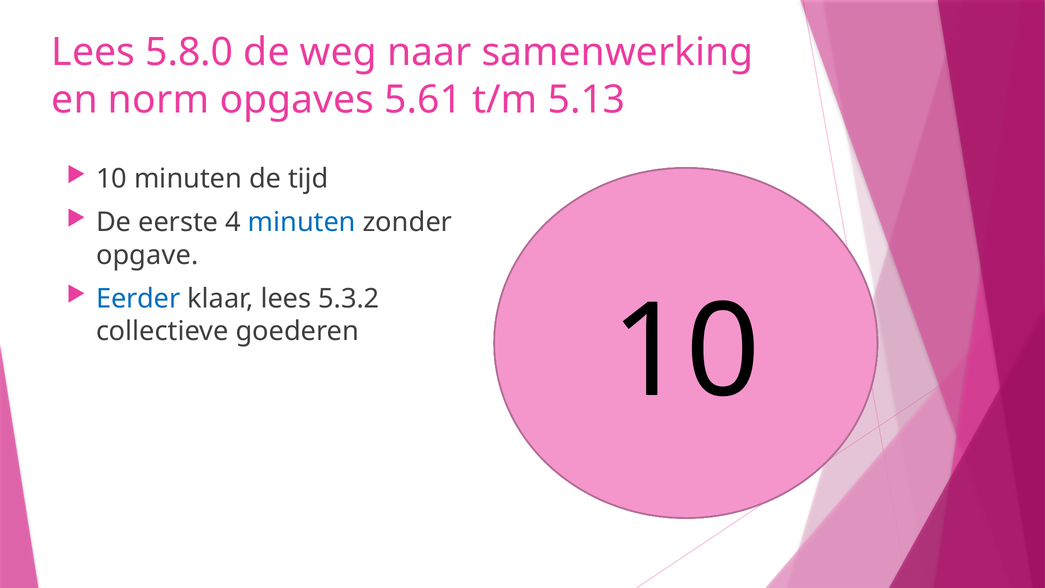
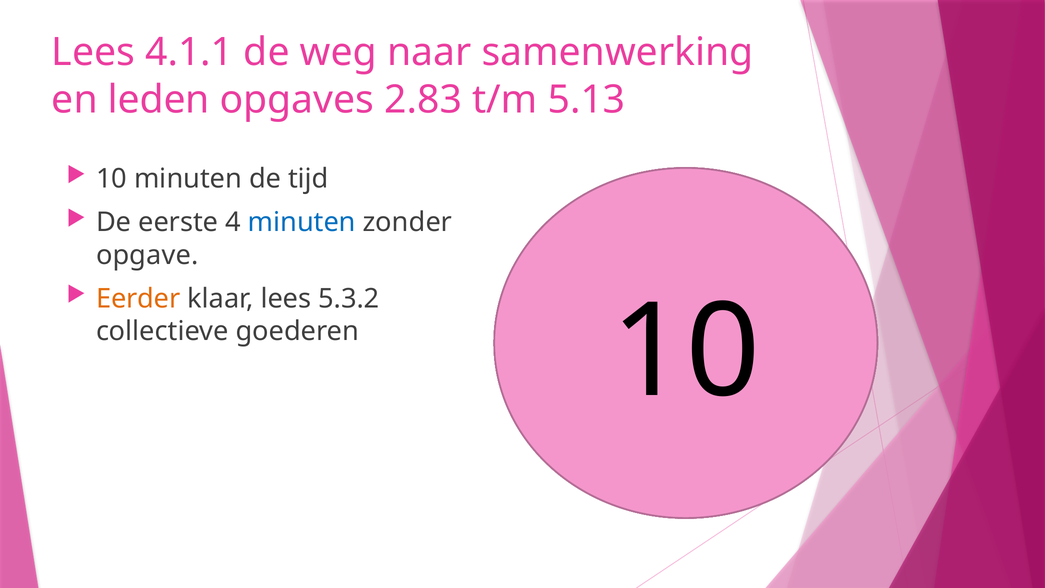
5.8.0: 5.8.0 -> 4.1.1 (189, 53)
norm: norm -> leden (159, 100)
5.61: 5.61 -> 2.83 (423, 100)
Eerder colour: blue -> orange (138, 298)
